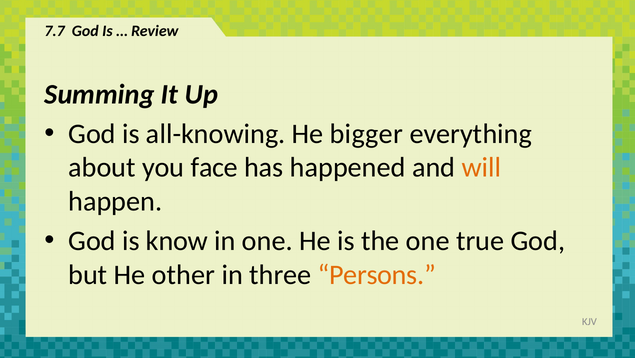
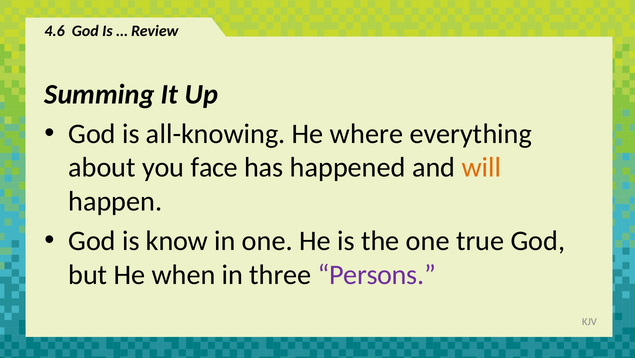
7.7: 7.7 -> 4.6 (55, 31)
bigger: bigger -> where (367, 134)
other: other -> when (184, 275)
Persons colour: orange -> purple (377, 275)
